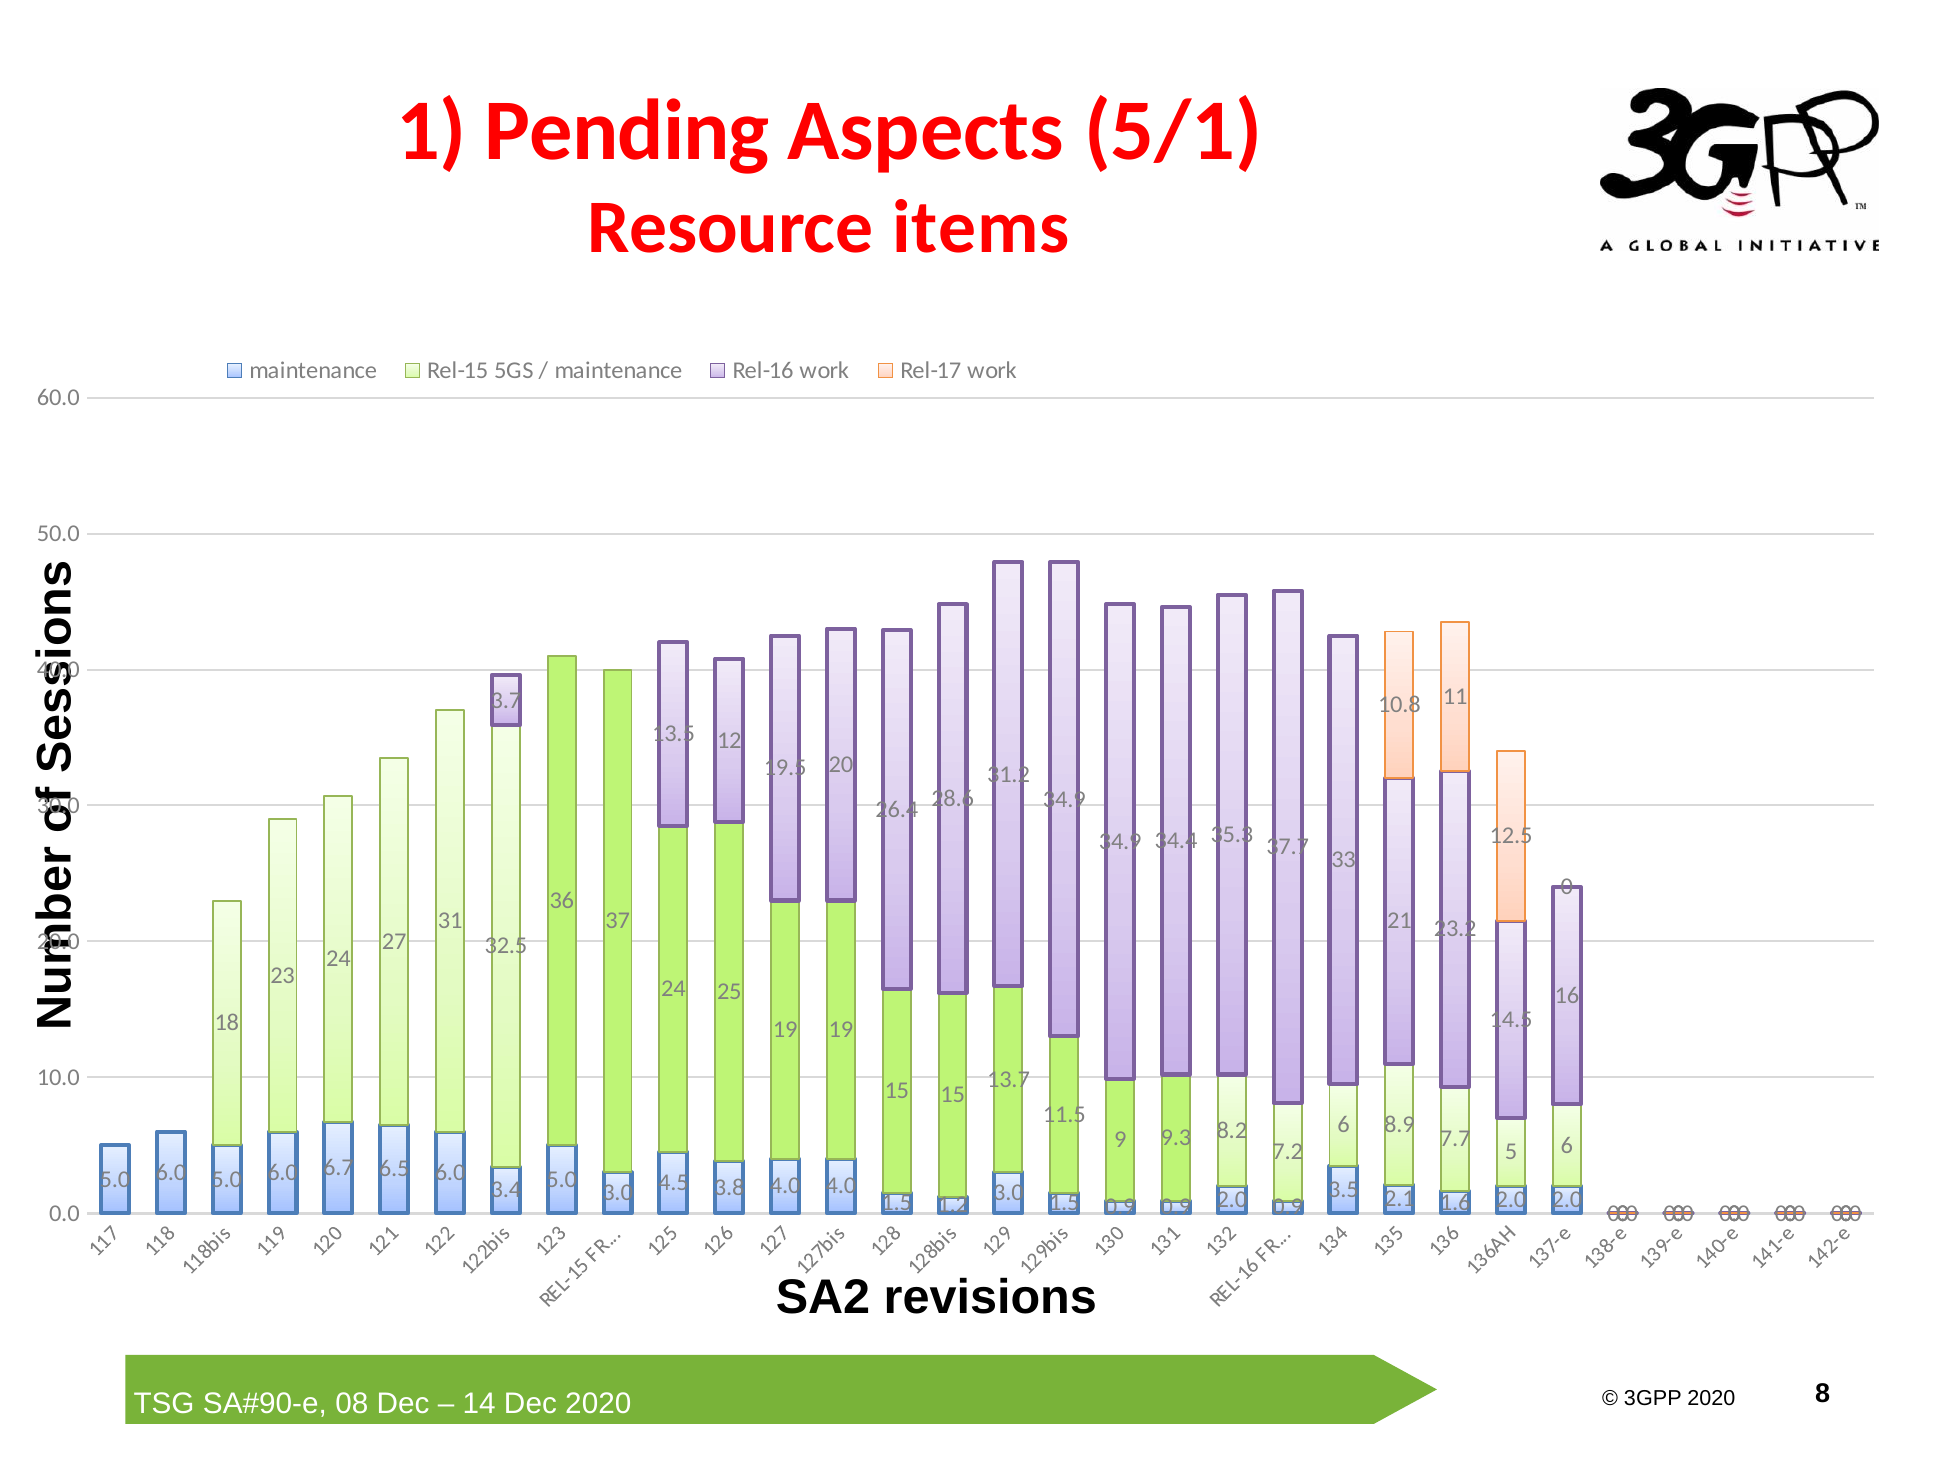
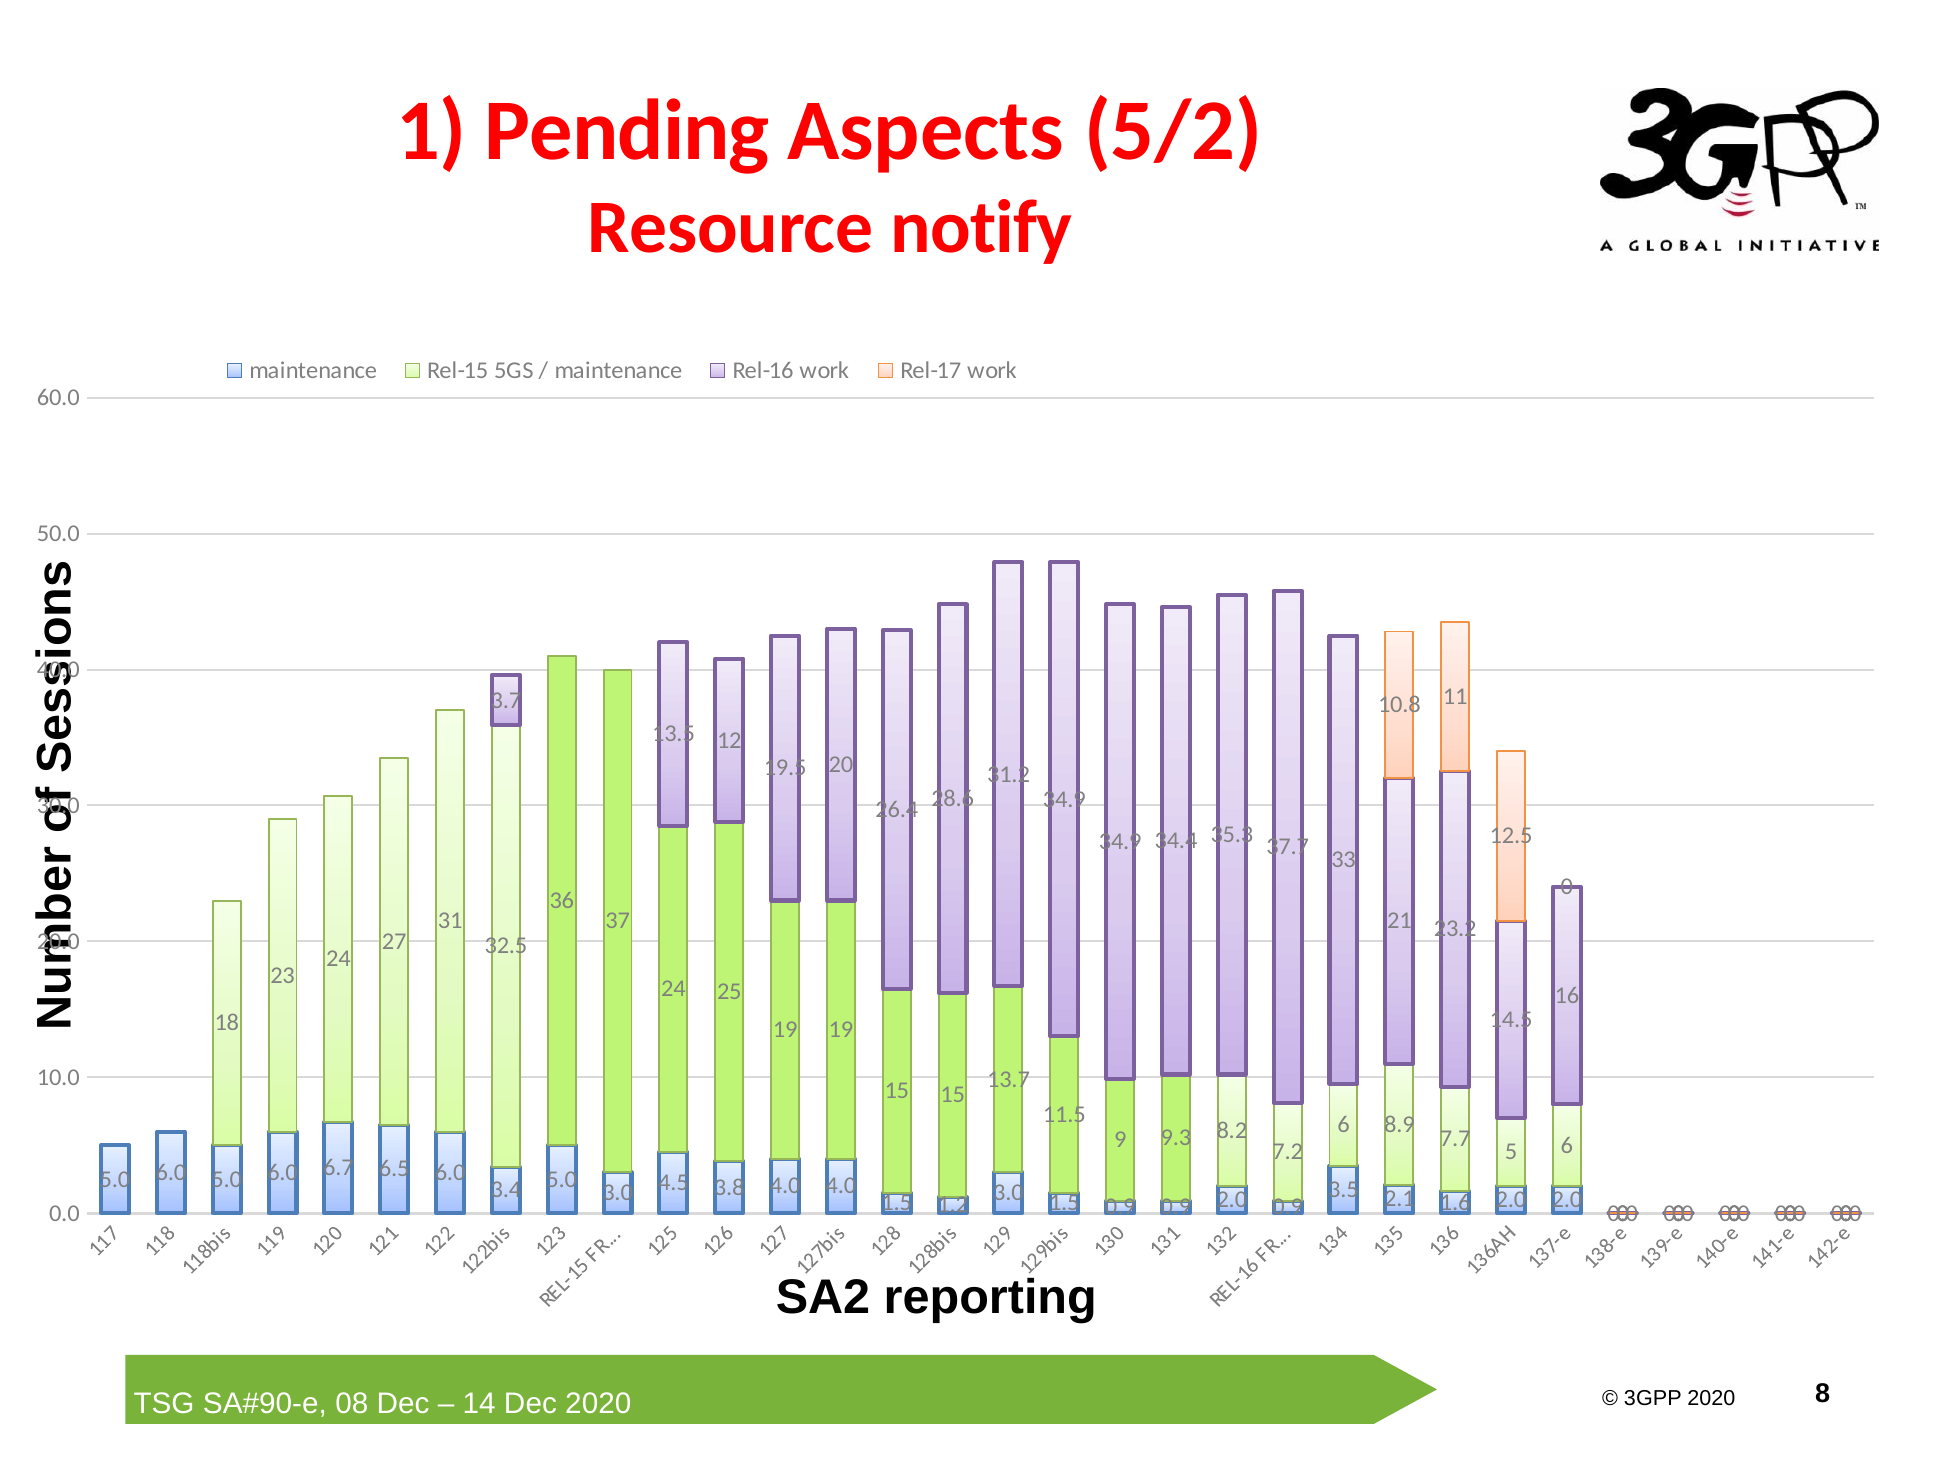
5/1: 5/1 -> 5/2 (1173, 131)
items: items -> notify (981, 227)
revisions: revisions -> reporting (990, 1297)
